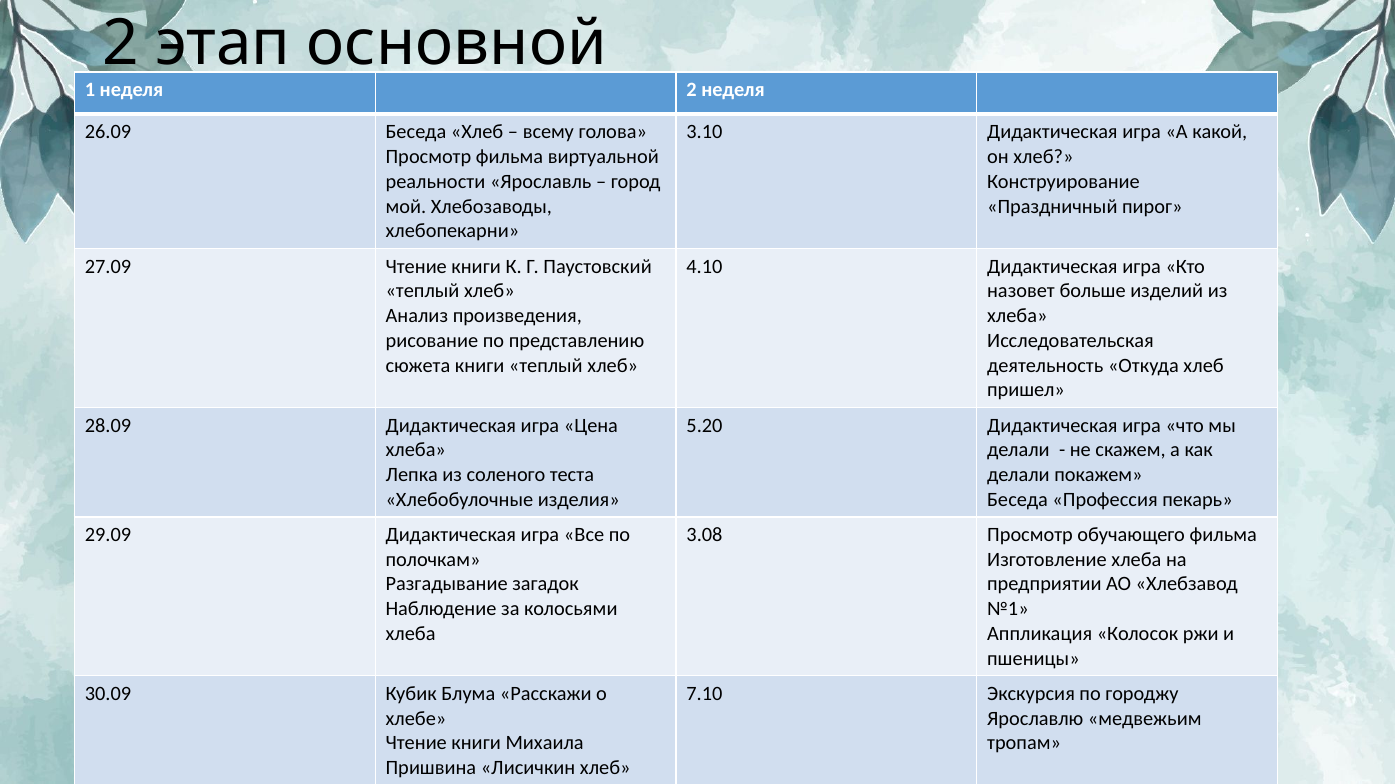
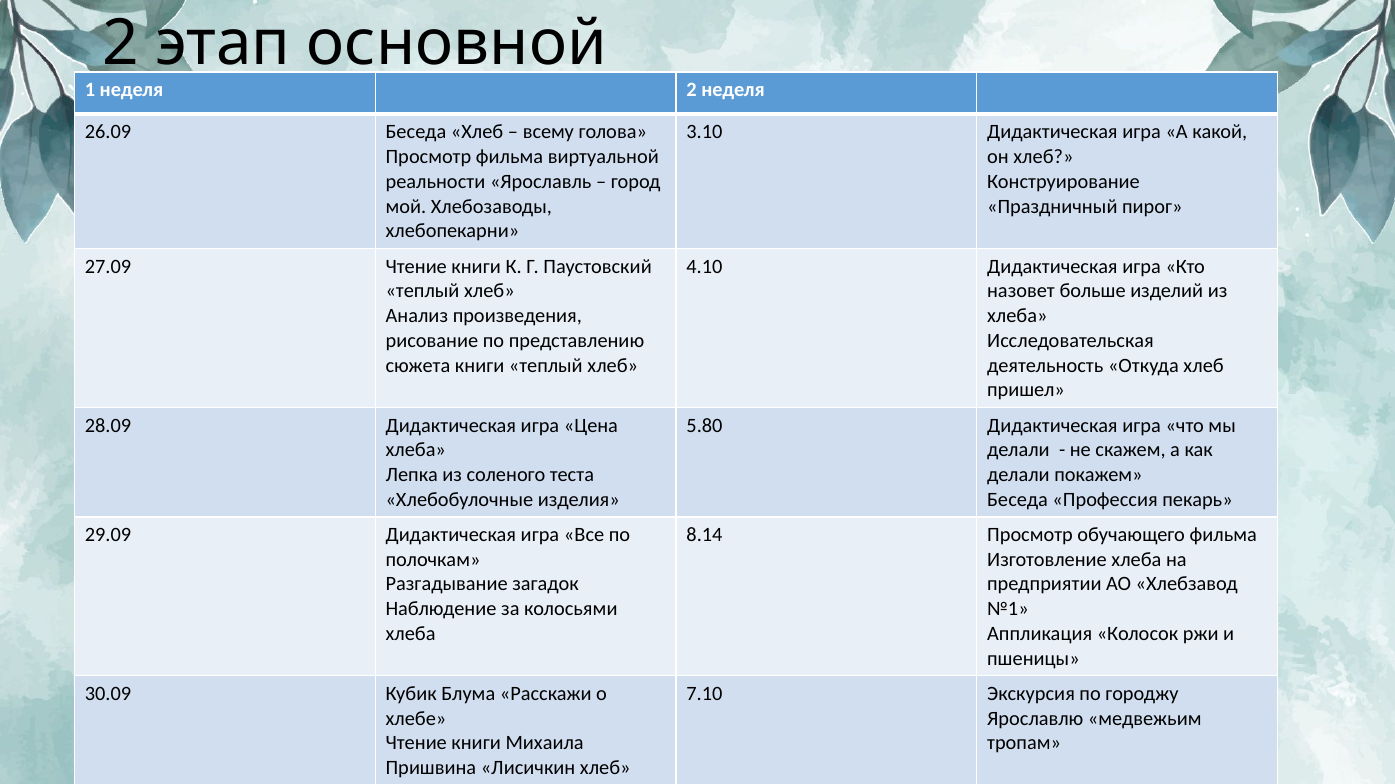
5.20: 5.20 -> 5.80 (704, 426)
3.08: 3.08 -> 8.14 (704, 535)
